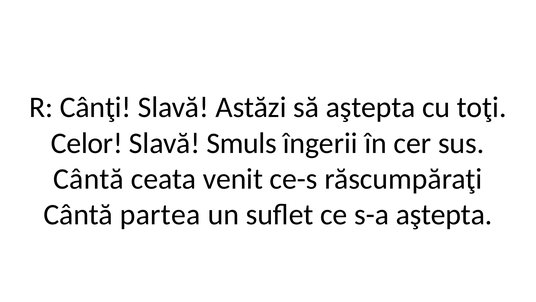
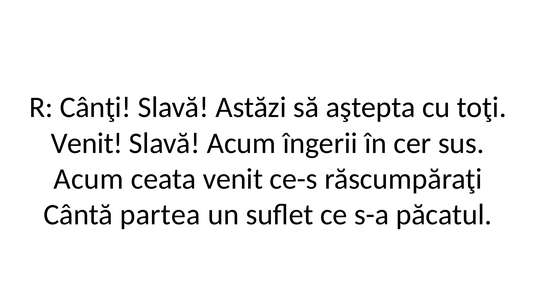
Celor: Celor -> Venit (87, 143)
Slavă Smuls: Smuls -> Acum (241, 143)
Cântă: Cântă -> Acum (89, 179)
s-a aştepta: aştepta -> păcatul (444, 214)
